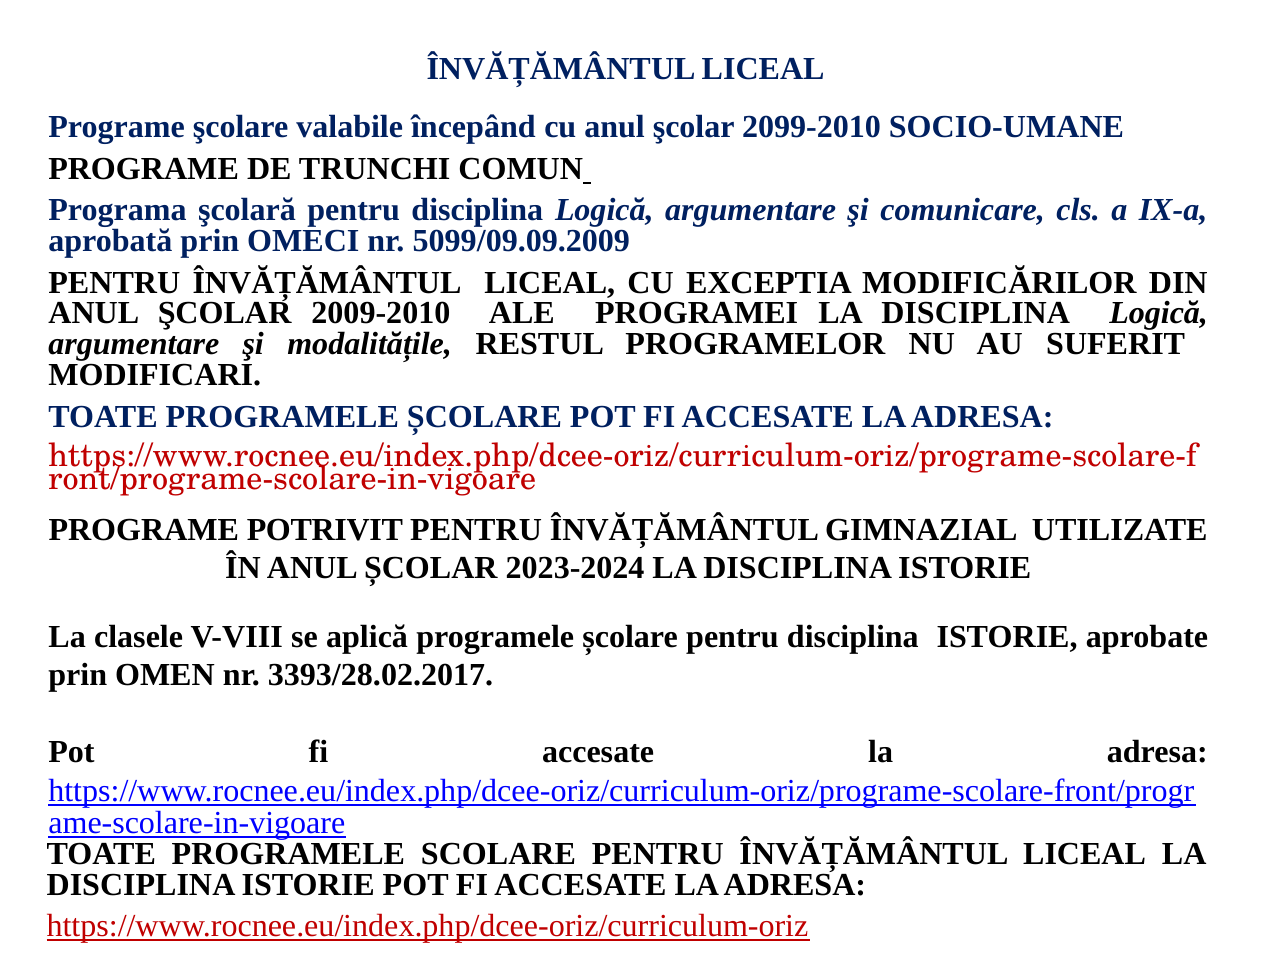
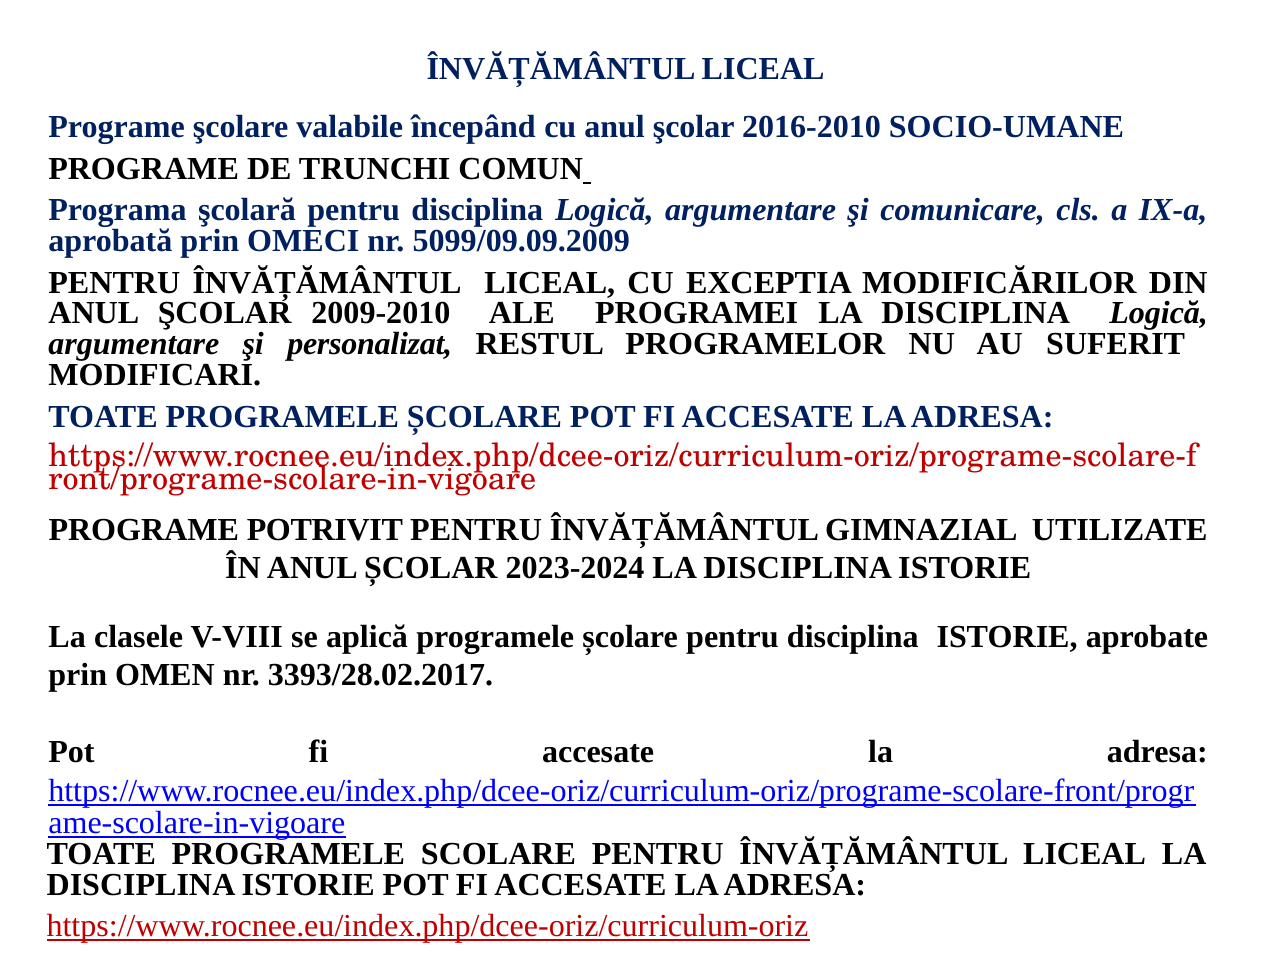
2099-2010: 2099-2010 -> 2016-2010 (812, 127)
modalitățile: modalitățile -> personalizat (370, 344)
